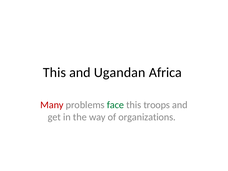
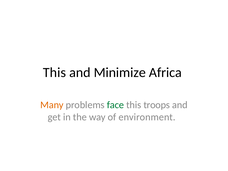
Ugandan: Ugandan -> Minimize (120, 72)
Many colour: red -> orange (52, 105)
organizations: organizations -> environment (147, 117)
